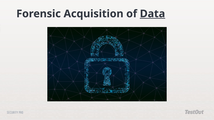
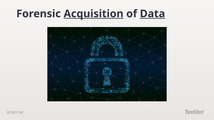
Acquisition underline: none -> present (94, 14)
